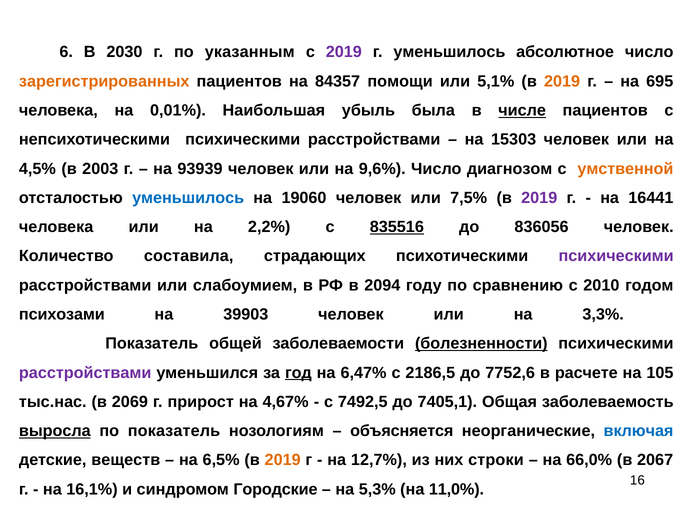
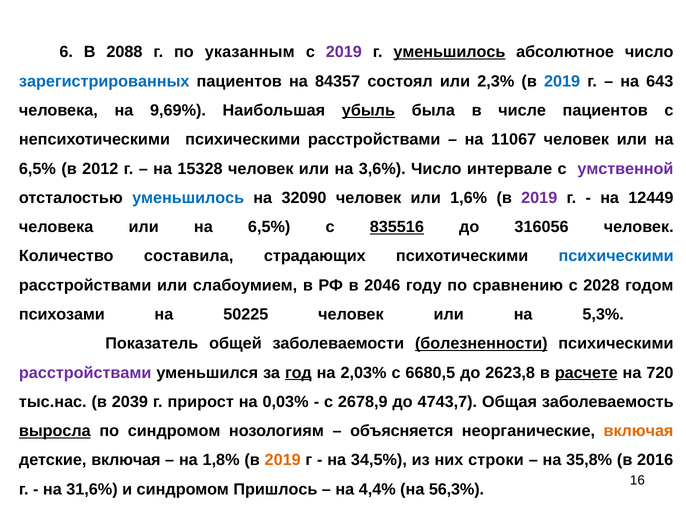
2030: 2030 -> 2088 (124, 52)
уменьшилось underline: none -> present (449, 52)
зарегистрированных colour: orange -> blue (104, 81)
помощи: помощи -> состоял (400, 81)
5,1%: 5,1% -> 2,3% (496, 81)
2019 colour: orange -> blue (562, 81)
695: 695 -> 643 (660, 81)
0,01%: 0,01% -> 9,69% (178, 111)
убыль underline: none -> present (368, 111)
числе underline: present -> none (522, 111)
15303: 15303 -> 11067 (514, 140)
4,5%: 4,5% -> 6,5% (37, 169)
2003: 2003 -> 2012 (100, 169)
93939: 93939 -> 15328 (200, 169)
9,6%: 9,6% -> 3,6% (382, 169)
диагнозом: диагнозом -> интервале (510, 169)
умственной colour: orange -> purple (625, 169)
19060: 19060 -> 32090 (304, 198)
7,5%: 7,5% -> 1,6% (469, 198)
16441: 16441 -> 12449 (651, 198)
человека или на 2,2%: 2,2% -> 6,5% (269, 227)
836056: 836056 -> 316056 (542, 227)
психическими colour: purple -> blue (616, 256)
2094: 2094 -> 2046 (382, 286)
2010: 2010 -> 2028 (601, 286)
39903: 39903 -> 50225 (246, 315)
3,3%: 3,3% -> 5,3% (603, 315)
6,47%: 6,47% -> 2,03% (363, 373)
2186,5: 2186,5 -> 6680,5 (430, 373)
7752,6: 7752,6 -> 2623,8 (510, 373)
расчете underline: none -> present (586, 373)
105: 105 -> 720 (660, 373)
2069: 2069 -> 2039 (130, 402)
4,67%: 4,67% -> 0,03% (286, 402)
7492,5: 7492,5 -> 2678,9 (363, 402)
7405,1: 7405,1 -> 4743,7 (447, 402)
по показатель: показатель -> синдромом (174, 431)
включая colour: blue -> orange (639, 431)
детские веществ: веществ -> включая (126, 461)
6,5%: 6,5% -> 1,8% (221, 461)
12,7%: 12,7% -> 34,5% (379, 461)
66,0%: 66,0% -> 35,8% (589, 461)
2067: 2067 -> 2016 (655, 461)
16,1%: 16,1% -> 31,6% (92, 490)
Городские: Городские -> Пришлось (275, 490)
5,3%: 5,3% -> 4,4% (377, 490)
11,0%: 11,0% -> 56,3% (456, 490)
